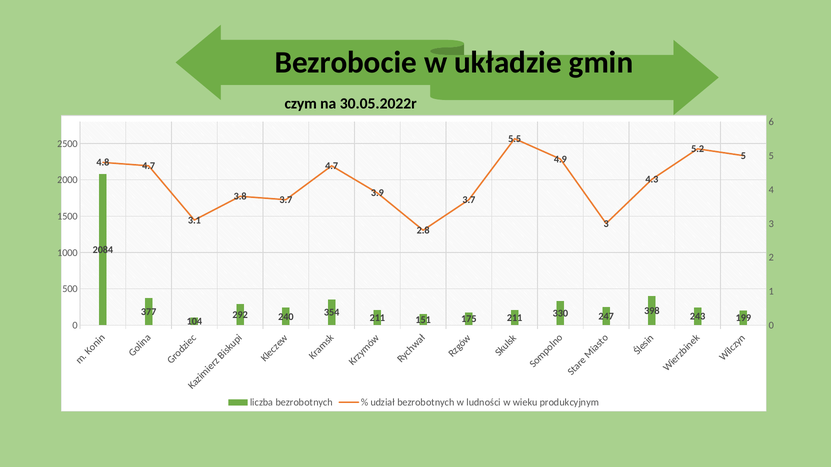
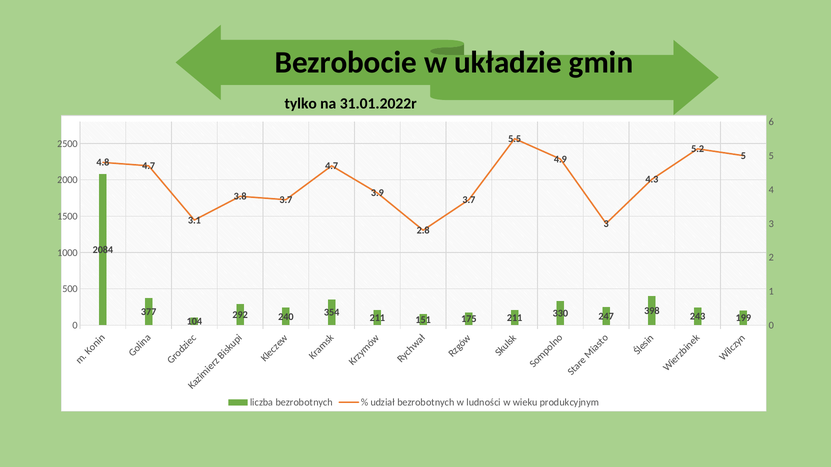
czym: czym -> tylko (301, 104)
30.05.2022r: 30.05.2022r -> 31.01.2022r (378, 104)
